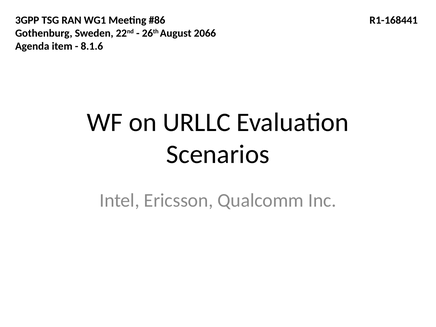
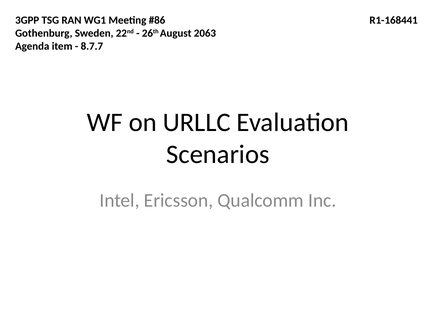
2066: 2066 -> 2063 (205, 33)
8.1.6: 8.1.6 -> 8.7.7 (92, 46)
